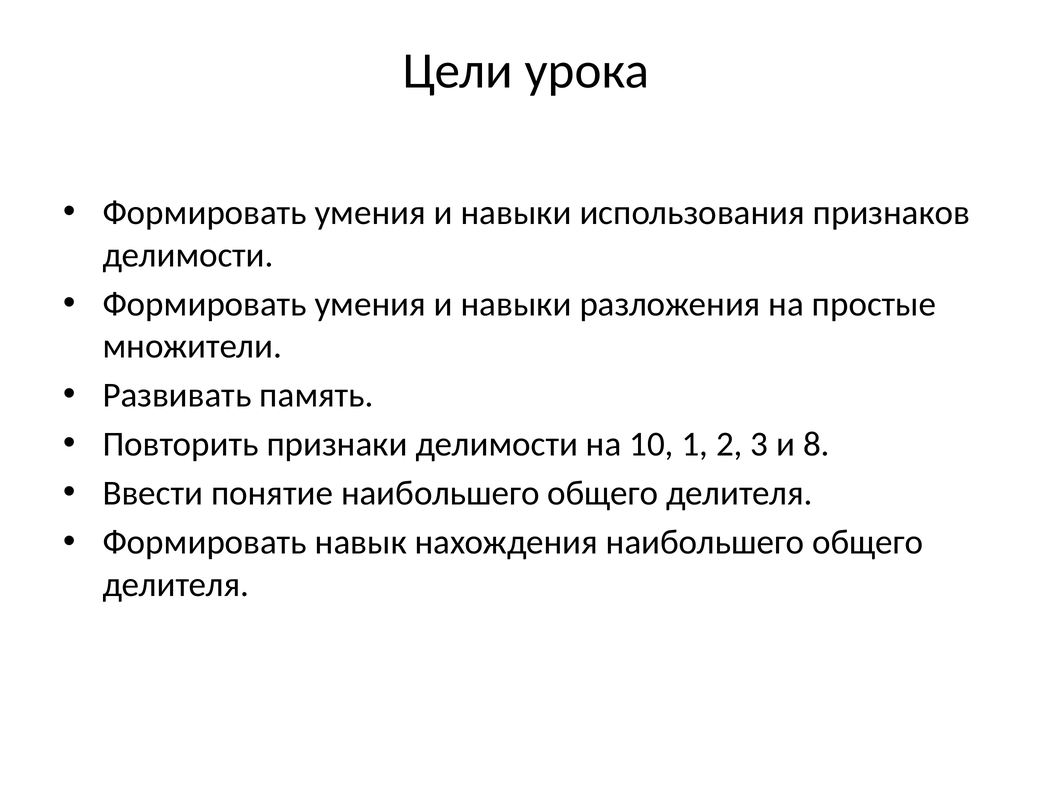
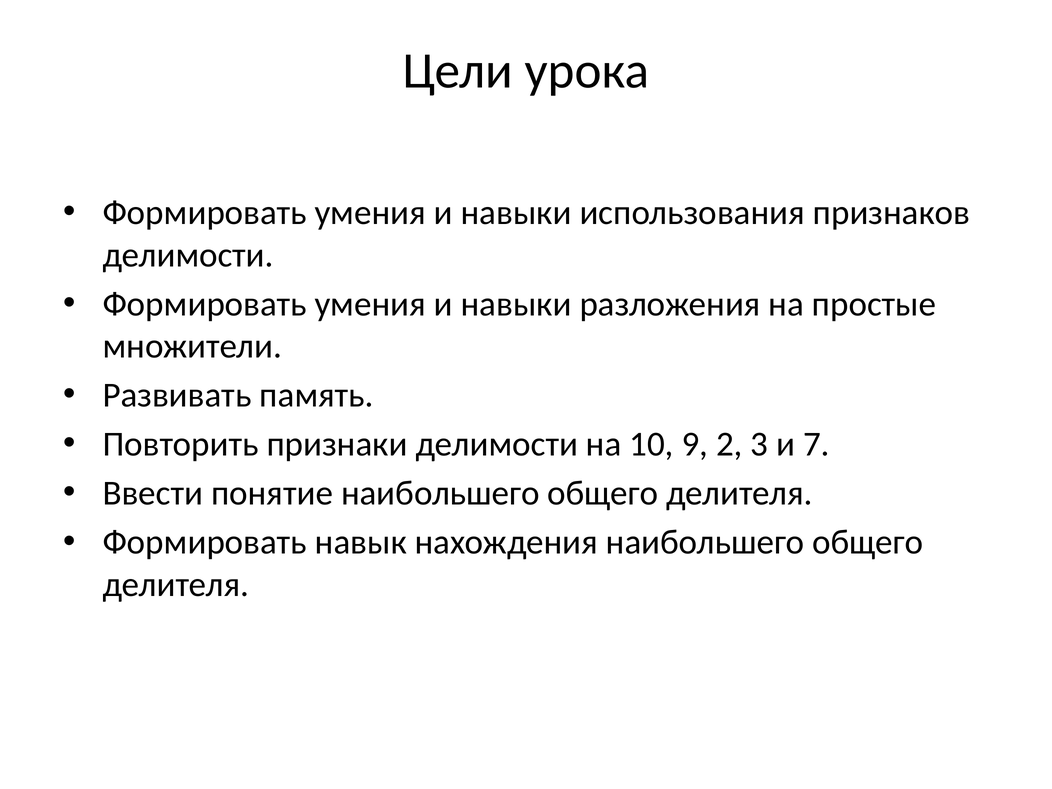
1: 1 -> 9 (695, 444)
8: 8 -> 7 (816, 444)
